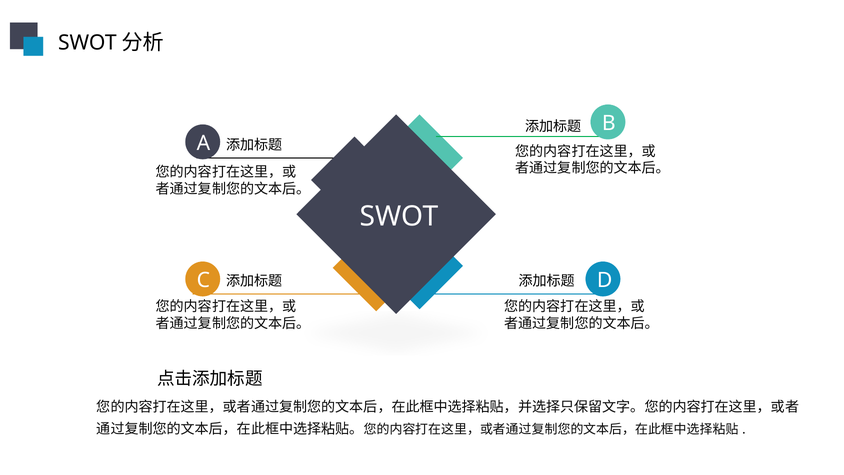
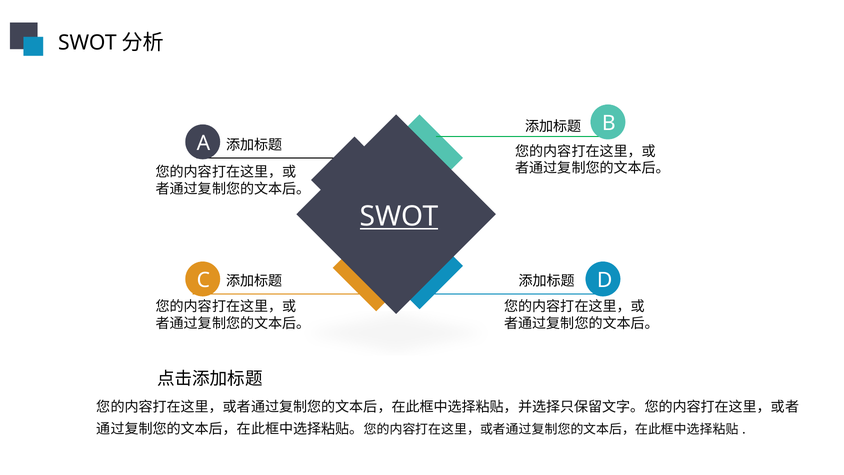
SWOT underline: none -> present (399, 216)
